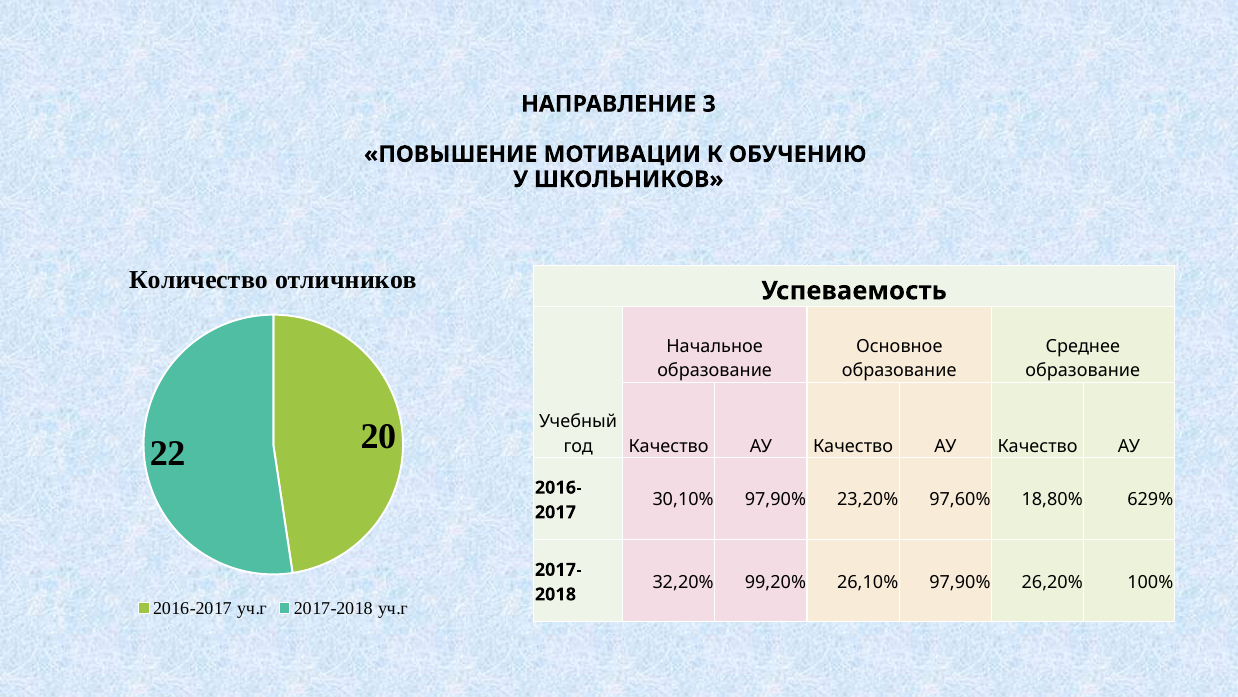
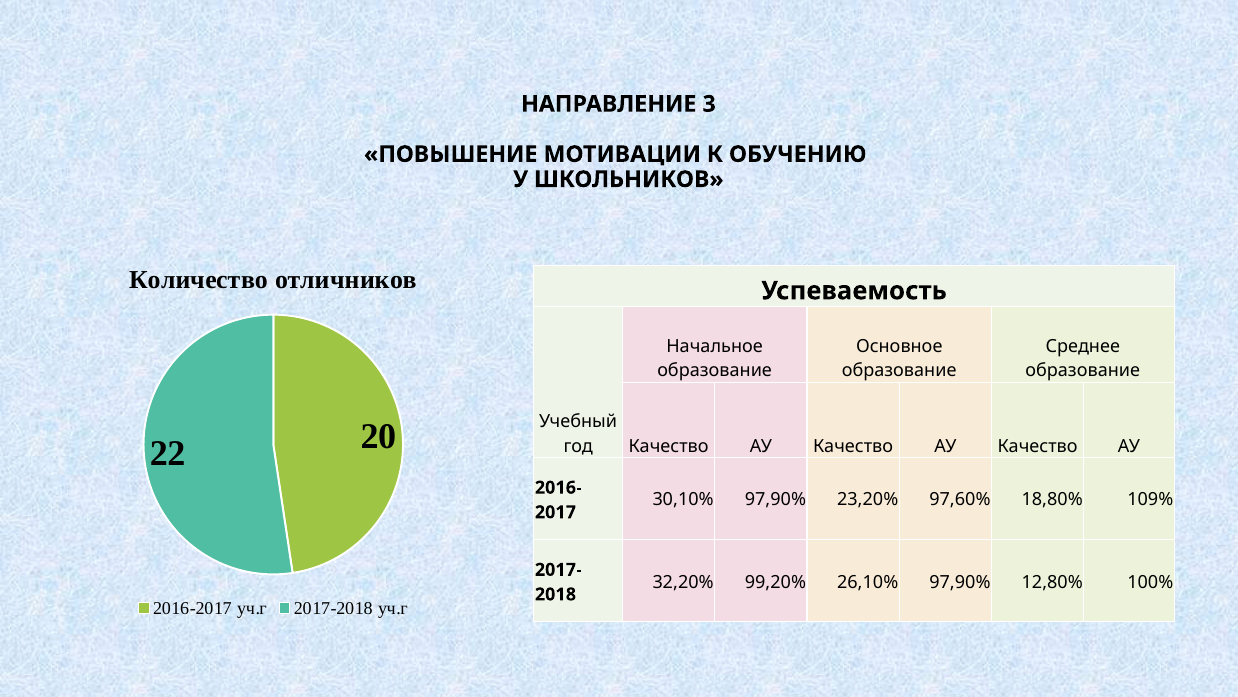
629%: 629% -> 109% (1150, 500)
26,20%: 26,20% -> 12,80% (1052, 582)
